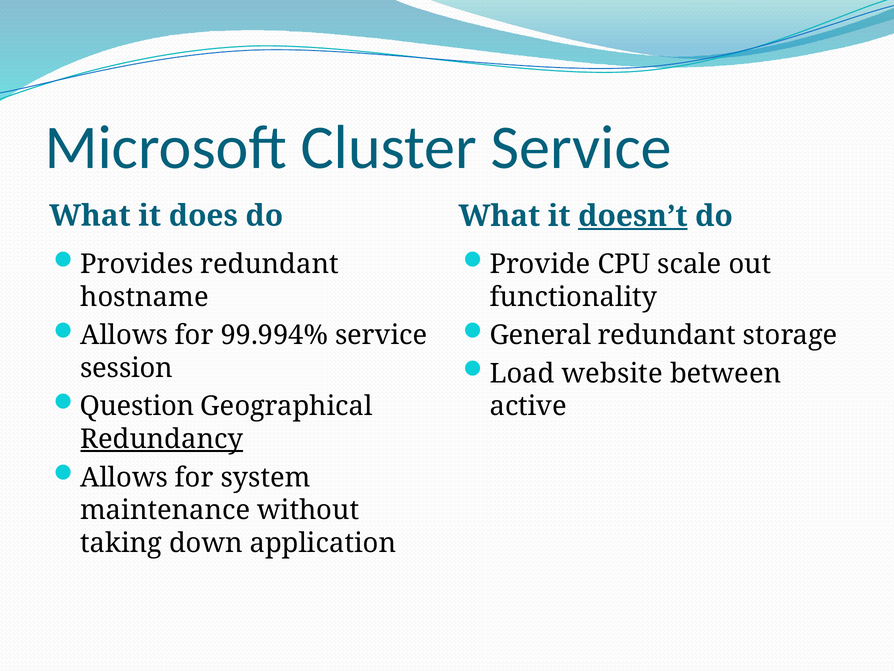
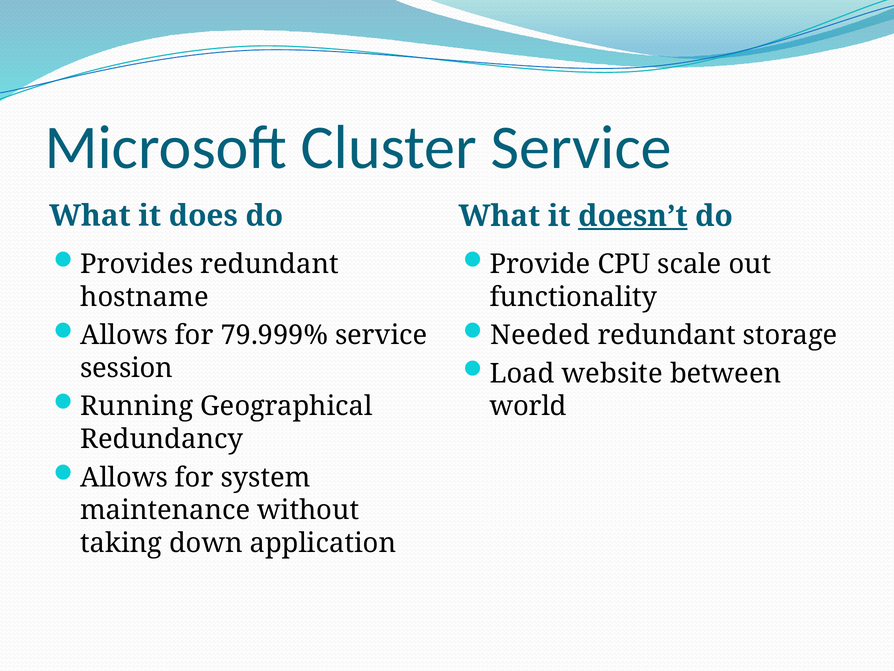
99.994%: 99.994% -> 79.999% (274, 335)
General: General -> Needed (540, 335)
Question: Question -> Running (137, 406)
active: active -> world (528, 406)
Redundancy underline: present -> none (162, 439)
